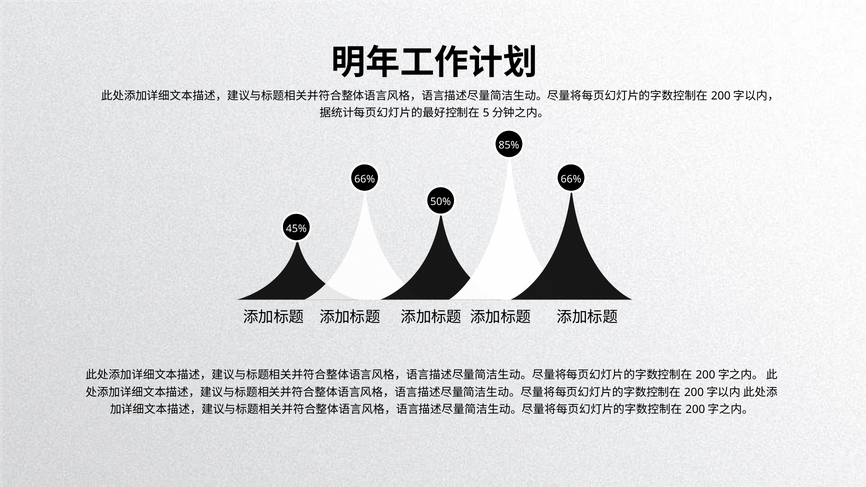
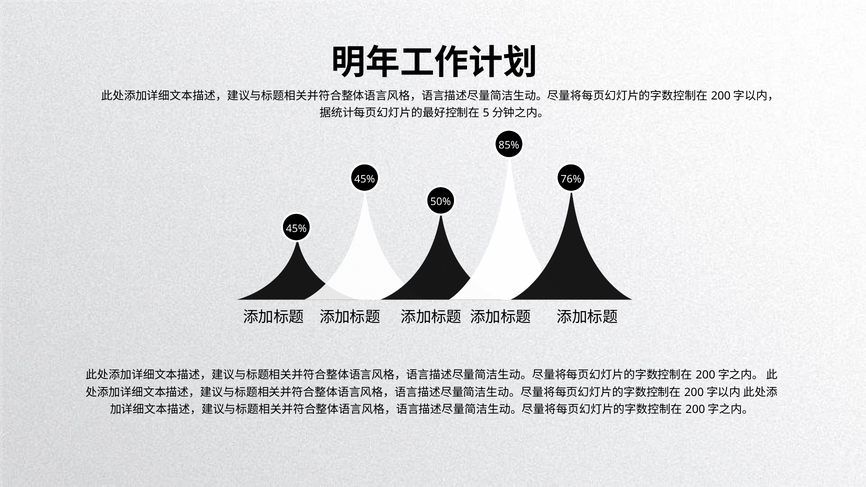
66%: 66% -> 45% (365, 179)
66%: 66% -> 76% (571, 179)
